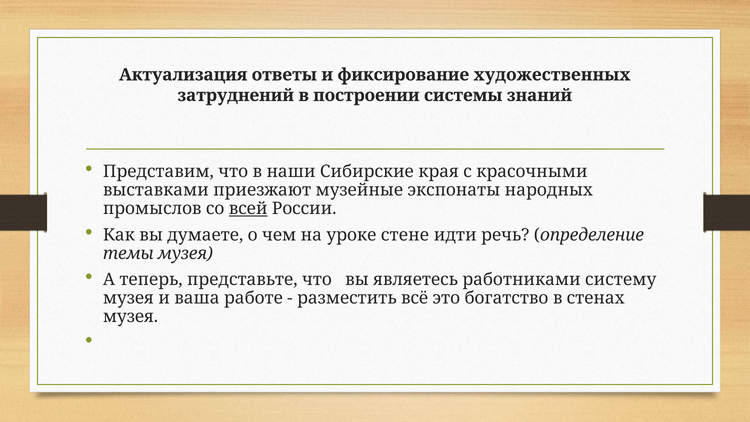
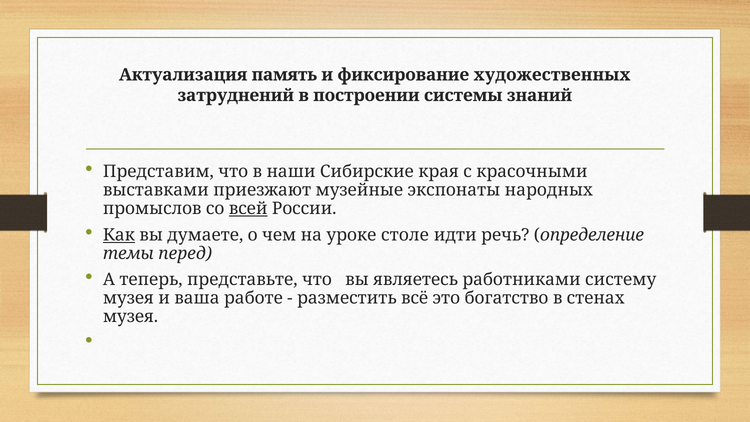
ответы: ответы -> память (284, 75)
Как underline: none -> present (119, 235)
стене: стене -> столе (405, 235)
темы музея: музея -> перед (185, 253)
